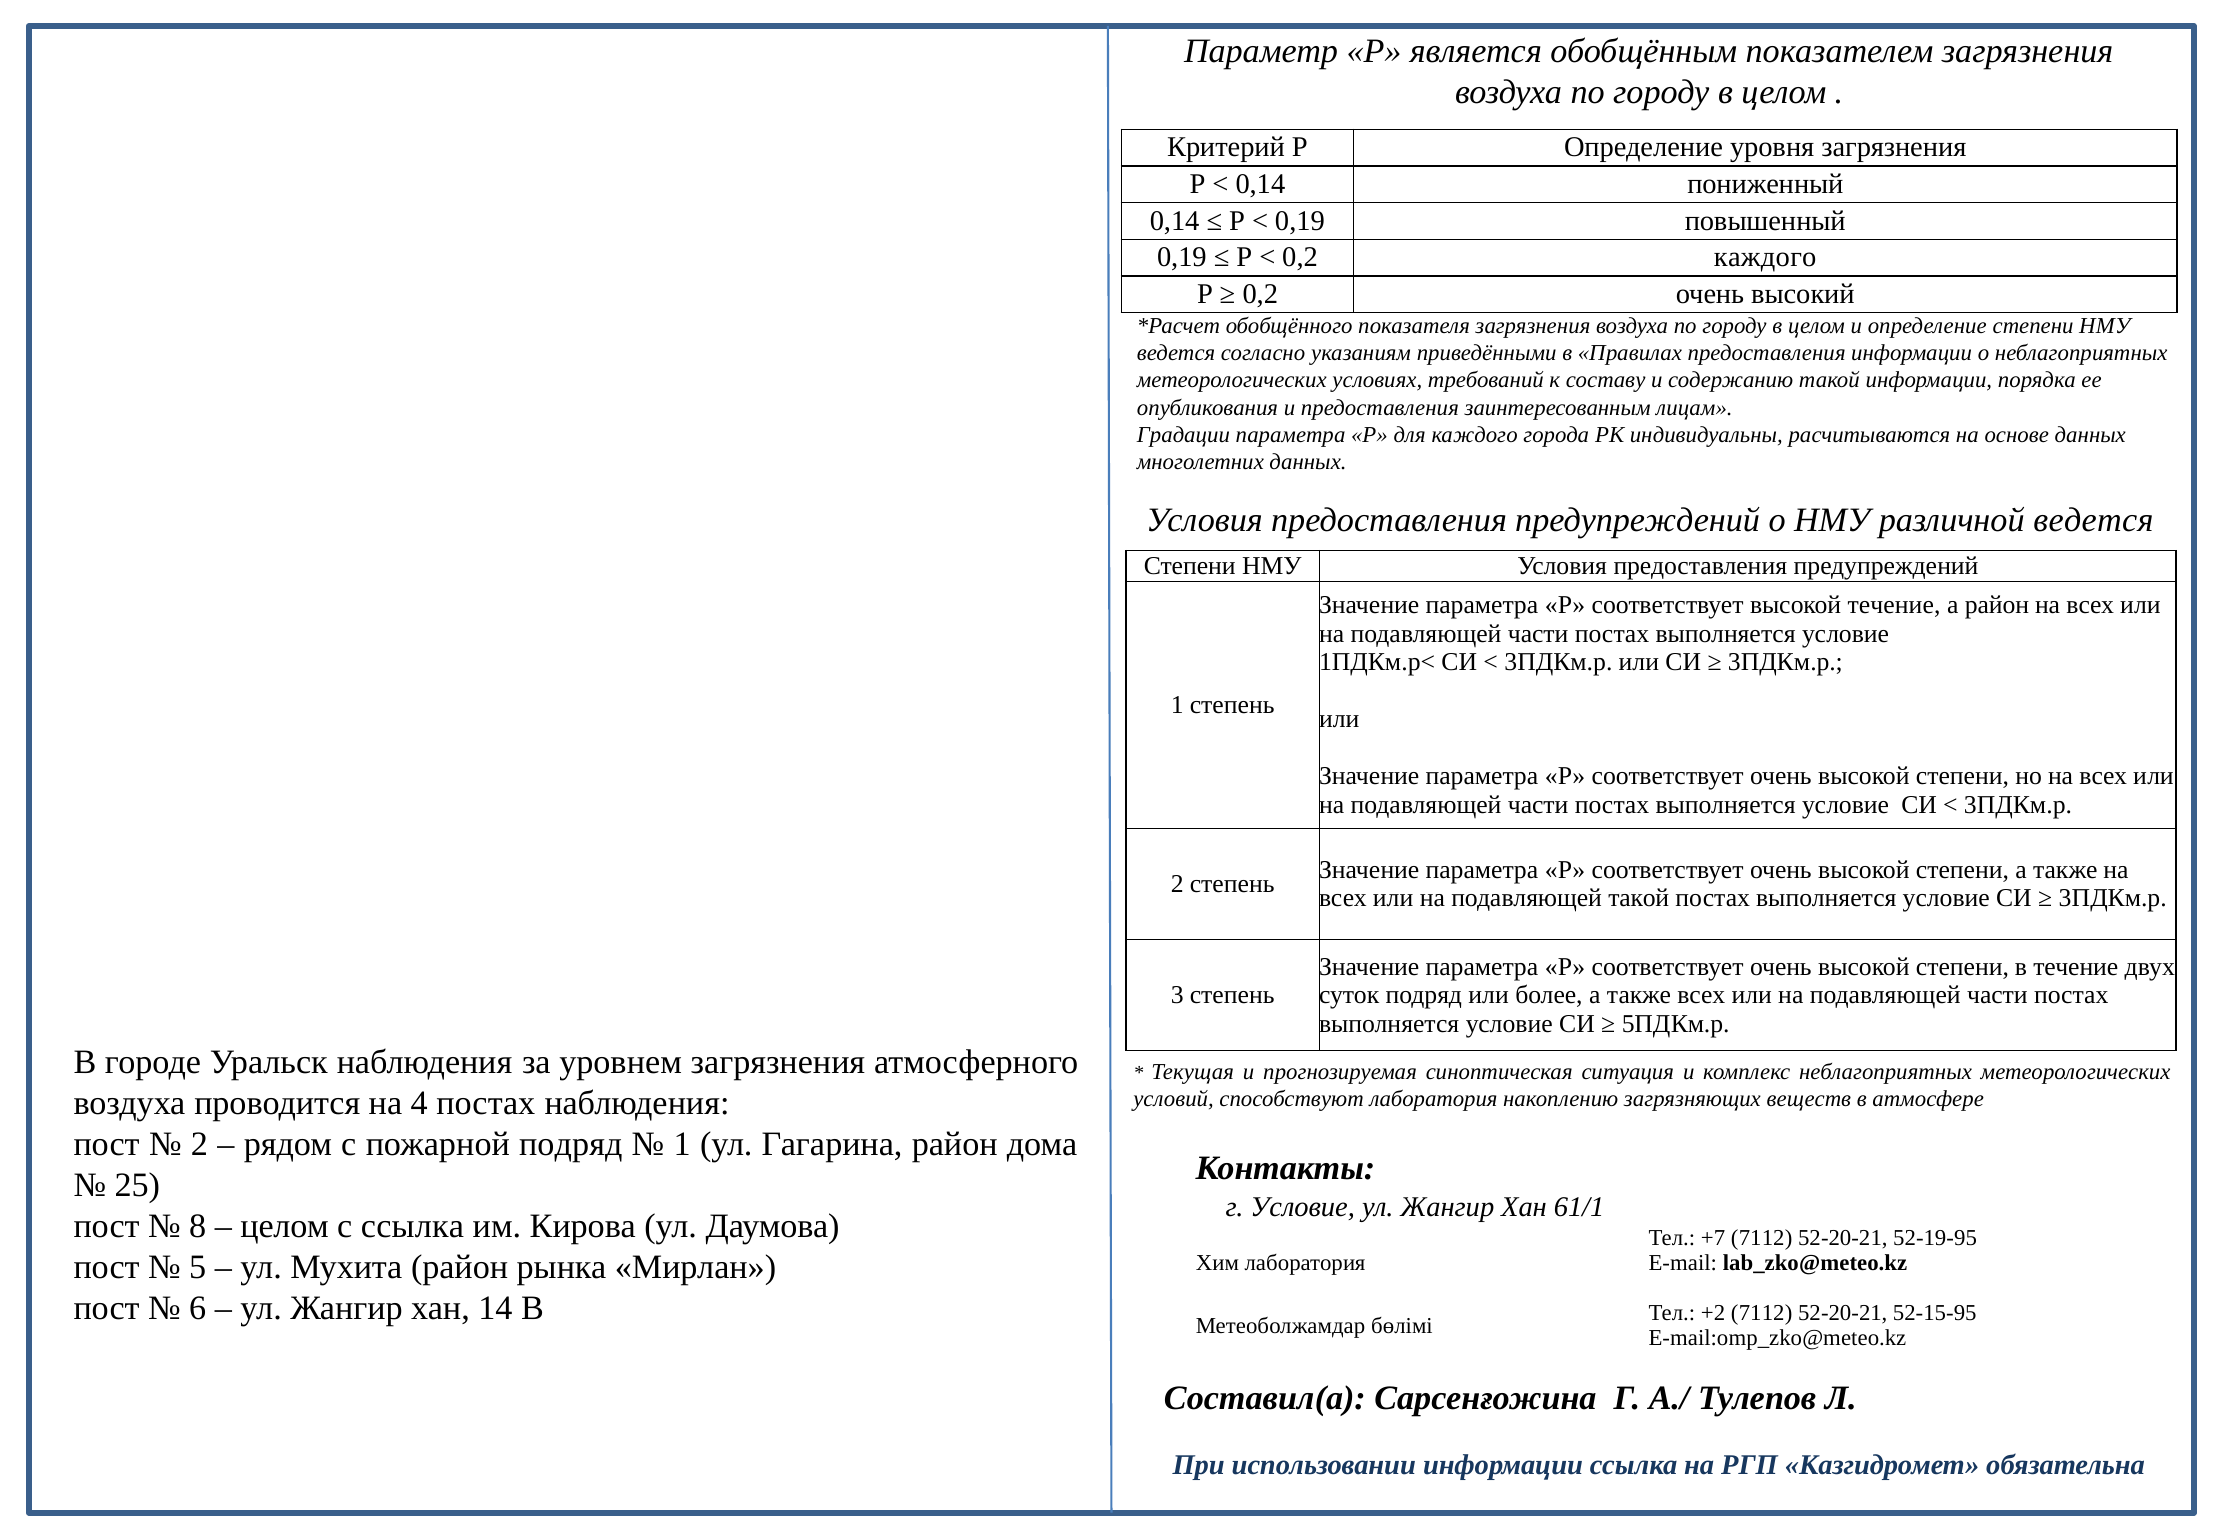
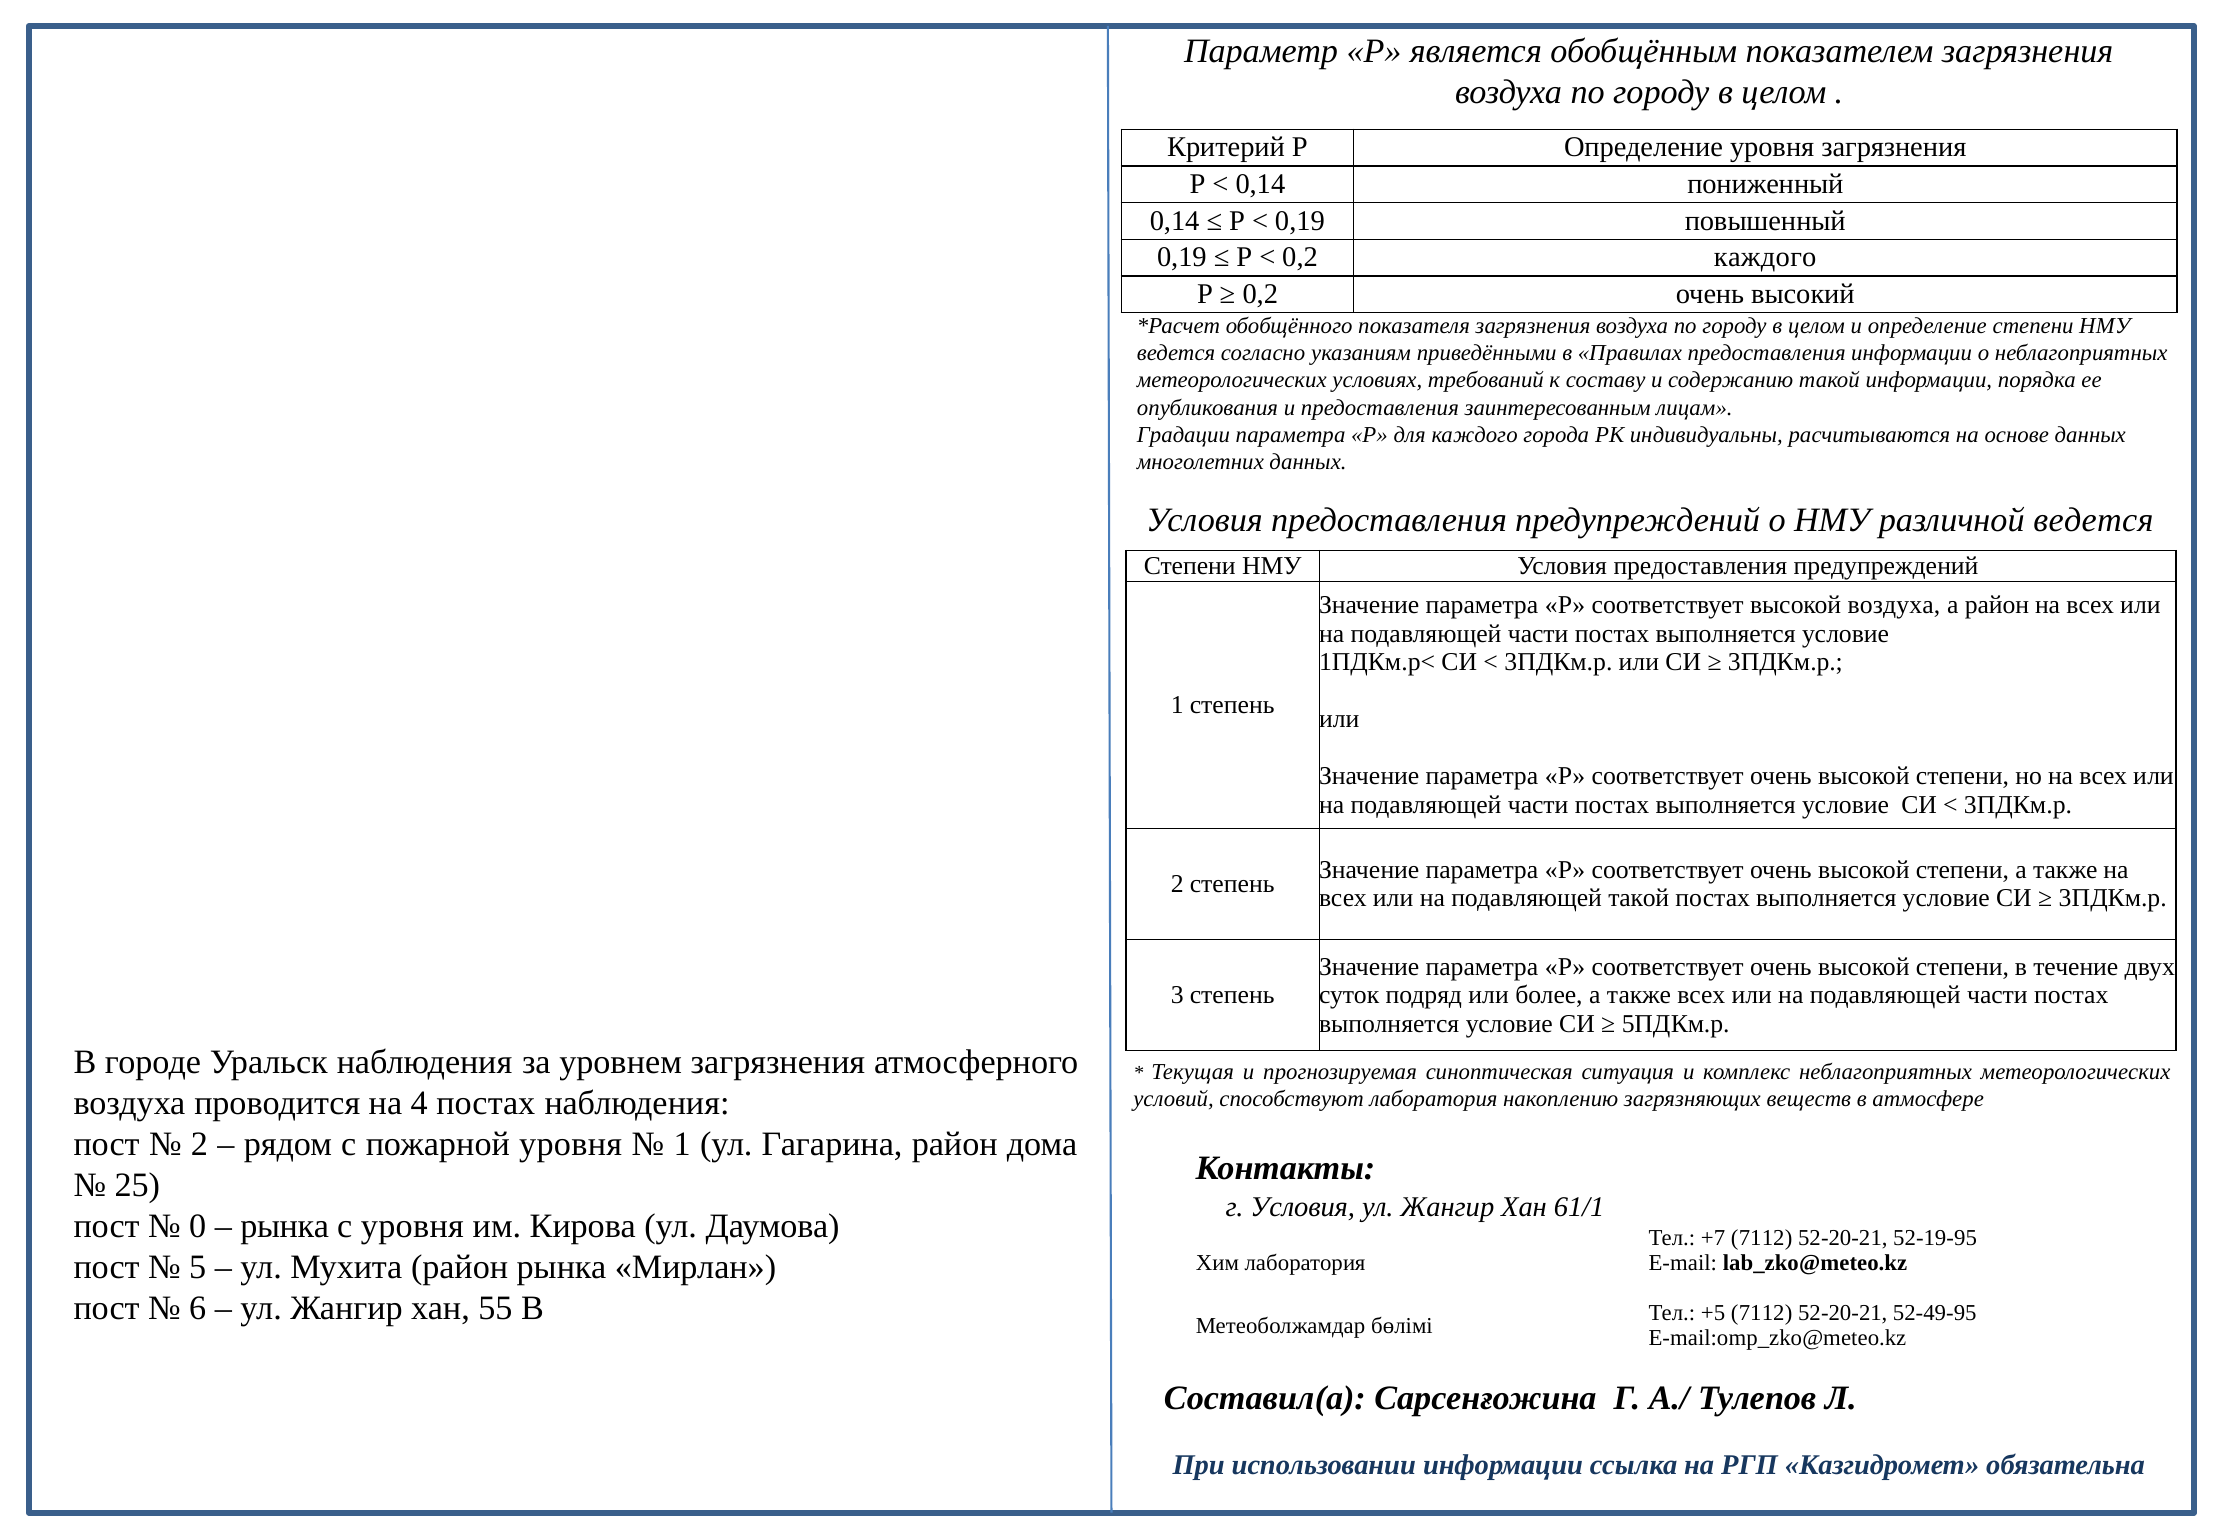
высокой течение: течение -> воздуха (1894, 605)
пожарной подряд: подряд -> уровня (571, 1144)
г Условие: Условие -> Условия (1303, 1207)
8: 8 -> 0 (198, 1227)
целом: целом -> рынка (285, 1227)
с ссылка: ссылка -> уровня (412, 1227)
14: 14 -> 55 (496, 1309)
+2: +2 -> +5 (1713, 1313)
52-15-95: 52-15-95 -> 52-49-95 (1935, 1313)
